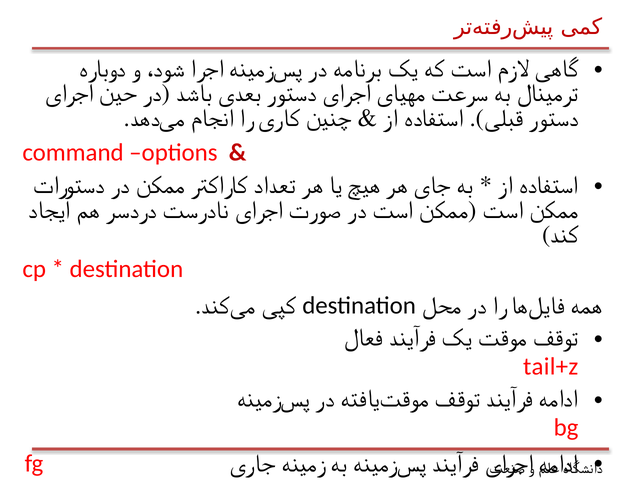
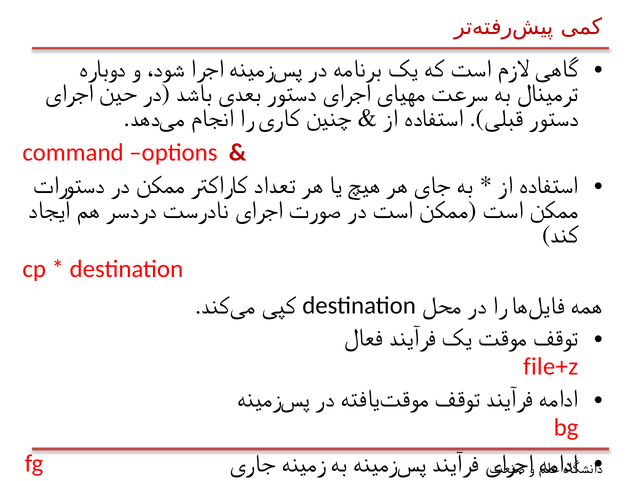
tail+z: tail+z -> file+z (551, 366)
